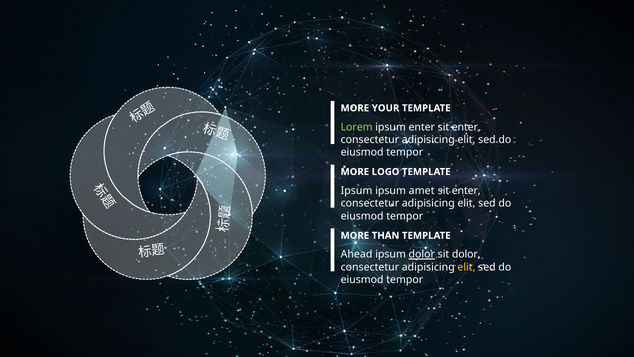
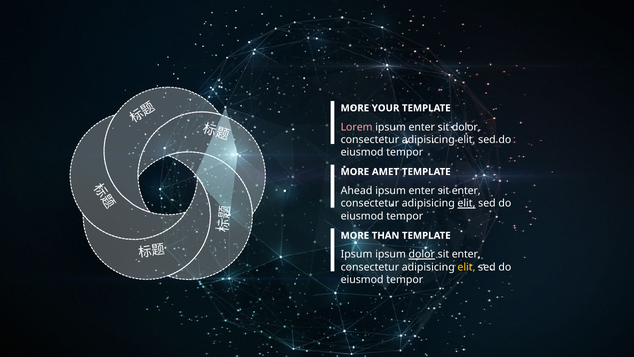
Lorem colour: light green -> pink (357, 127)
enter: enter -> dolor (466, 127)
LOGO: LOGO -> AMET (386, 172)
Ipsum: Ipsum -> Ahead (357, 191)
amet: amet -> enter (422, 191)
elit underline: none -> present (466, 203)
Ahead: Ahead -> Ipsum (357, 254)
dolor: dolor -> enter (466, 254)
